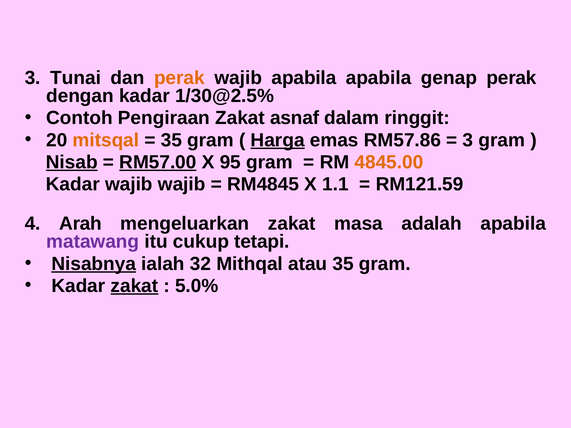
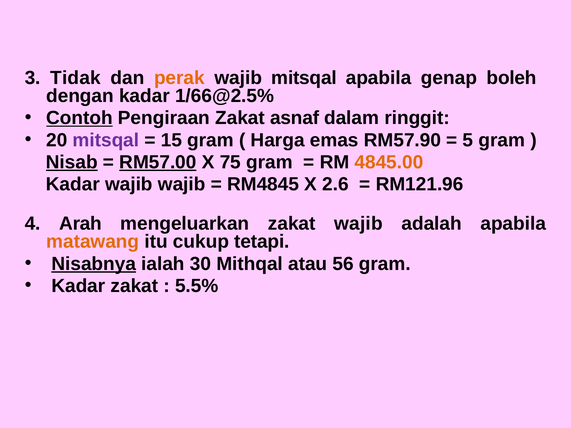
Tunai: Tunai -> Tidak (76, 78)
wajib apabila: apabila -> mitsqal (304, 78)
genap perak: perak -> boleh (512, 78)
1/30@2.5%: 1/30@2.5% -> 1/66@2.5% (225, 96)
Contoh underline: none -> present (79, 118)
mitsqal colour: orange -> purple (106, 140)
35: 35 -> 15 (171, 140)
Harga underline: present -> none (278, 140)
RM57.86: RM57.86 -> RM57.90 (402, 140)
3: 3 -> 5 (468, 140)
95: 95 -> 75 (230, 162)
1.1: 1.1 -> 2.6 (336, 184)
RM121.59: RM121.59 -> RM121.96 (420, 184)
zakat masa: masa -> wajib (358, 224)
matawang colour: purple -> orange (93, 242)
32: 32 -> 30 (200, 264)
atau 35: 35 -> 56 (343, 264)
zakat underline: present -> none (134, 286)
5.0%: 5.0% -> 5.5% (197, 286)
